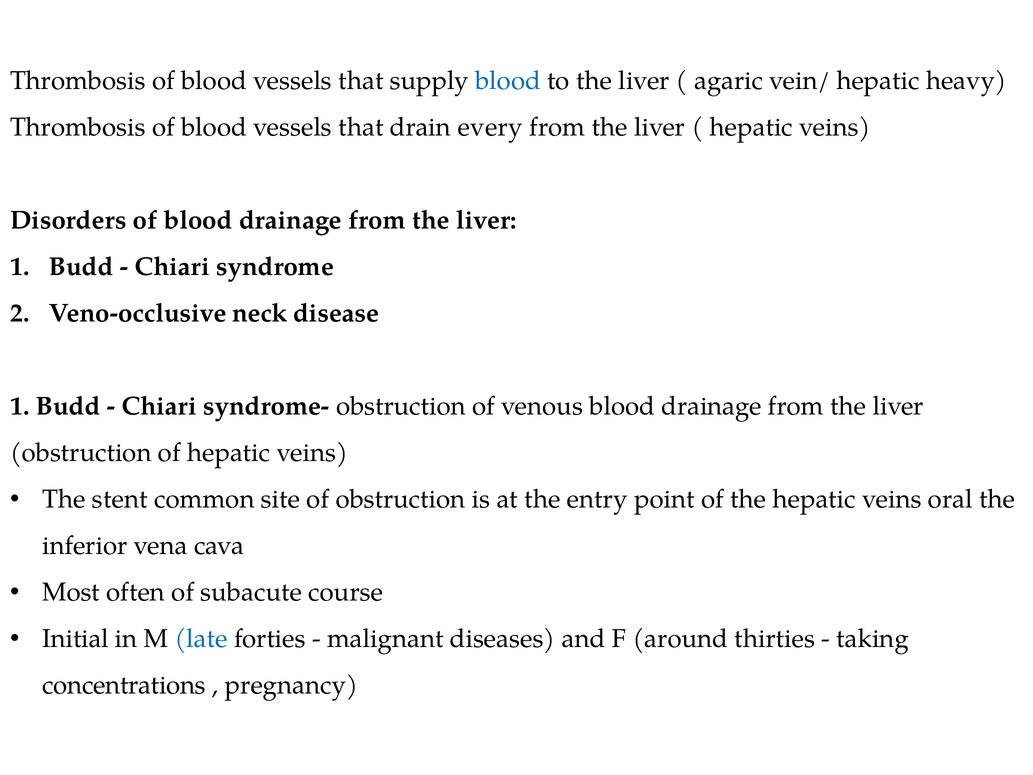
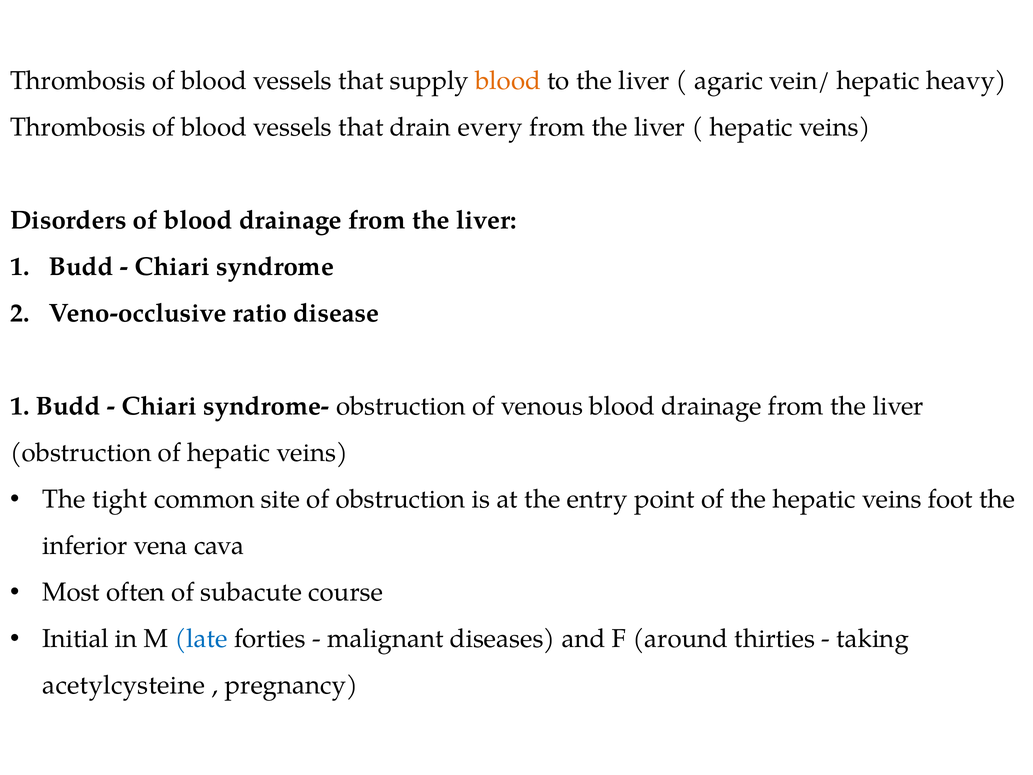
blood colour: blue -> orange (508, 81)
neck: neck -> ratio (260, 313)
stent: stent -> tight (120, 499)
oral: oral -> foot (950, 499)
concentrations: concentrations -> acetylcysteine (124, 685)
